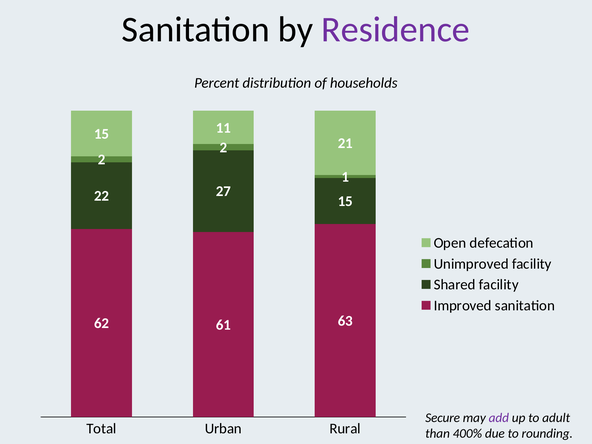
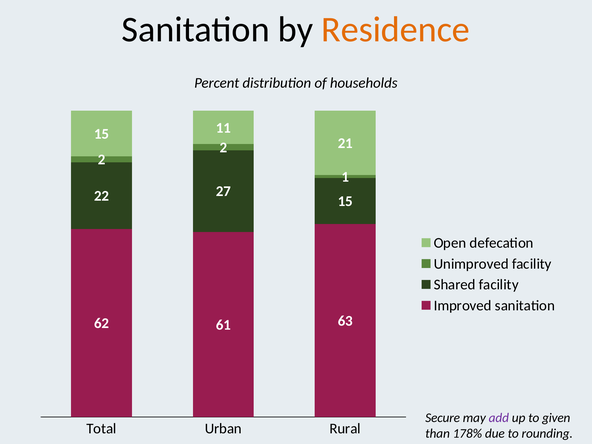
Residence colour: purple -> orange (396, 30)
adult: adult -> given (556, 418)
400%: 400% -> 178% (467, 434)
